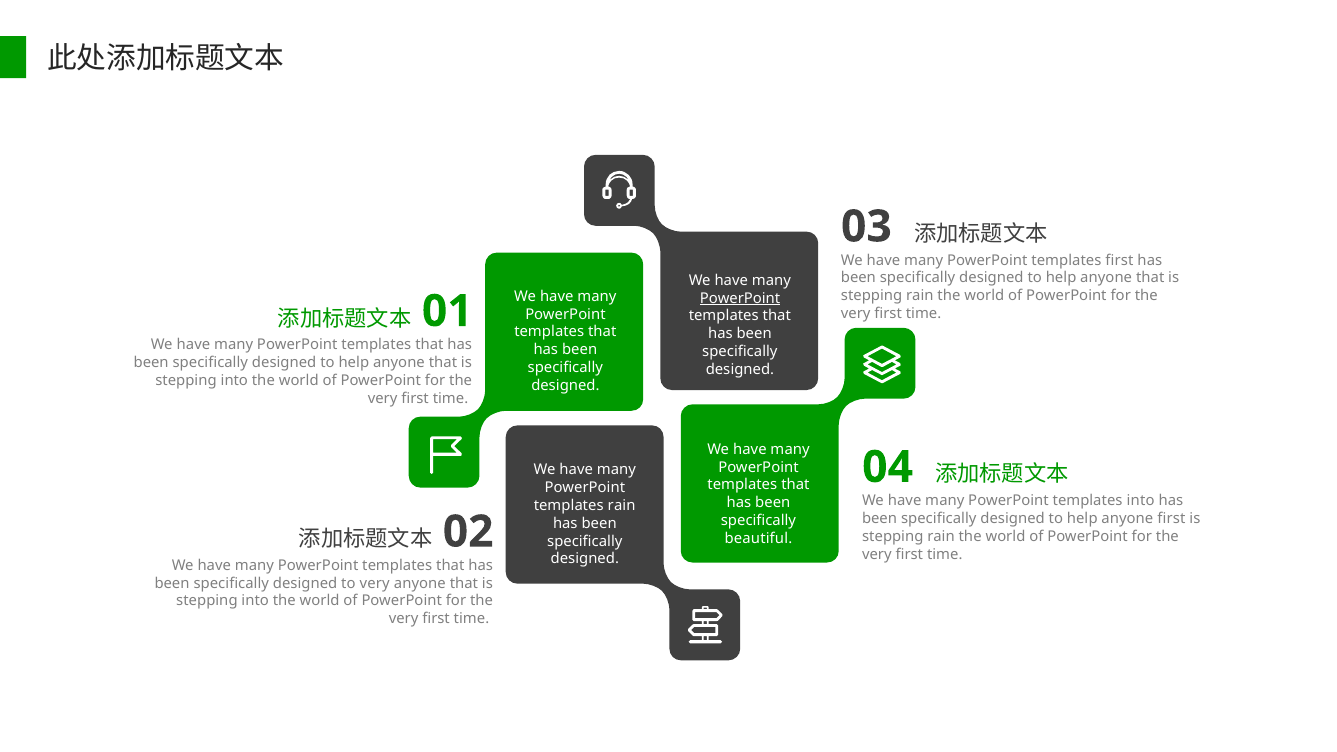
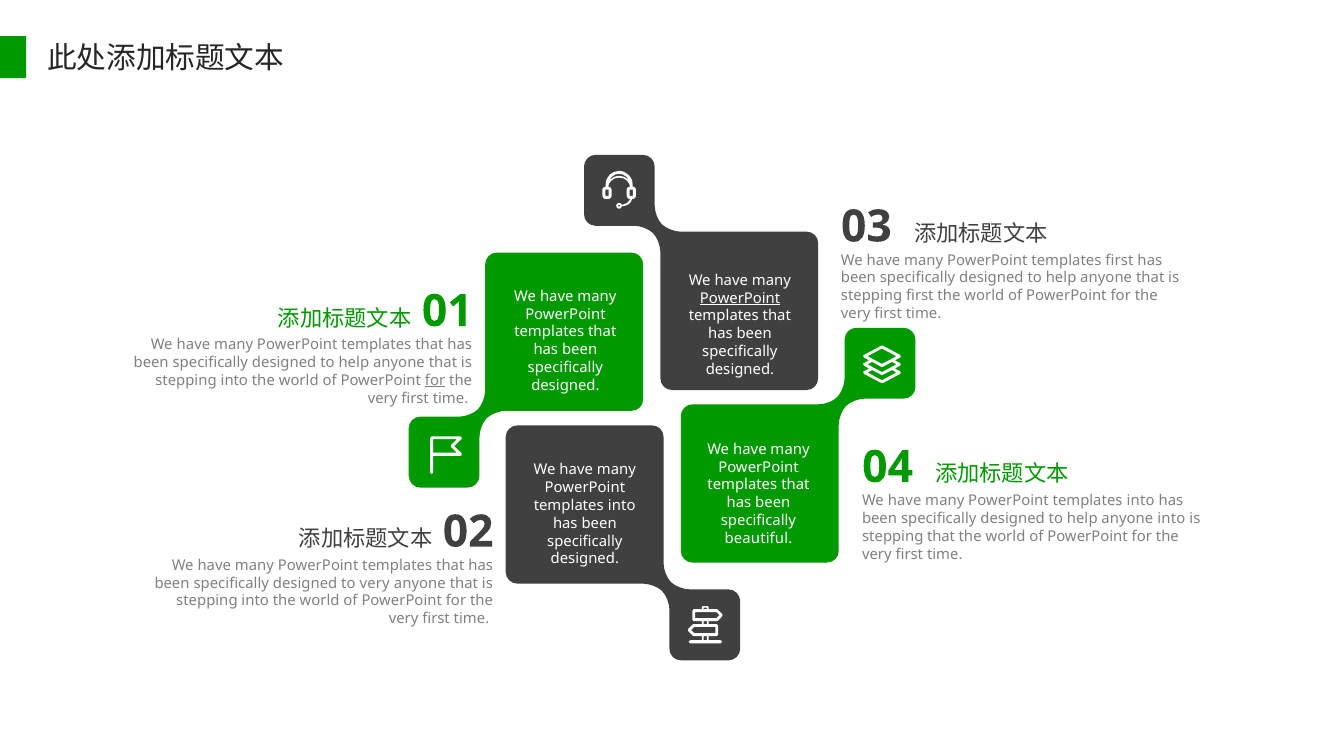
rain: rain -> first (920, 296)
for underline: none -> present (435, 380)
rain: rain -> into (622, 506)
anyone first: first -> into (1171, 518)
rain: rain -> that (941, 536)
